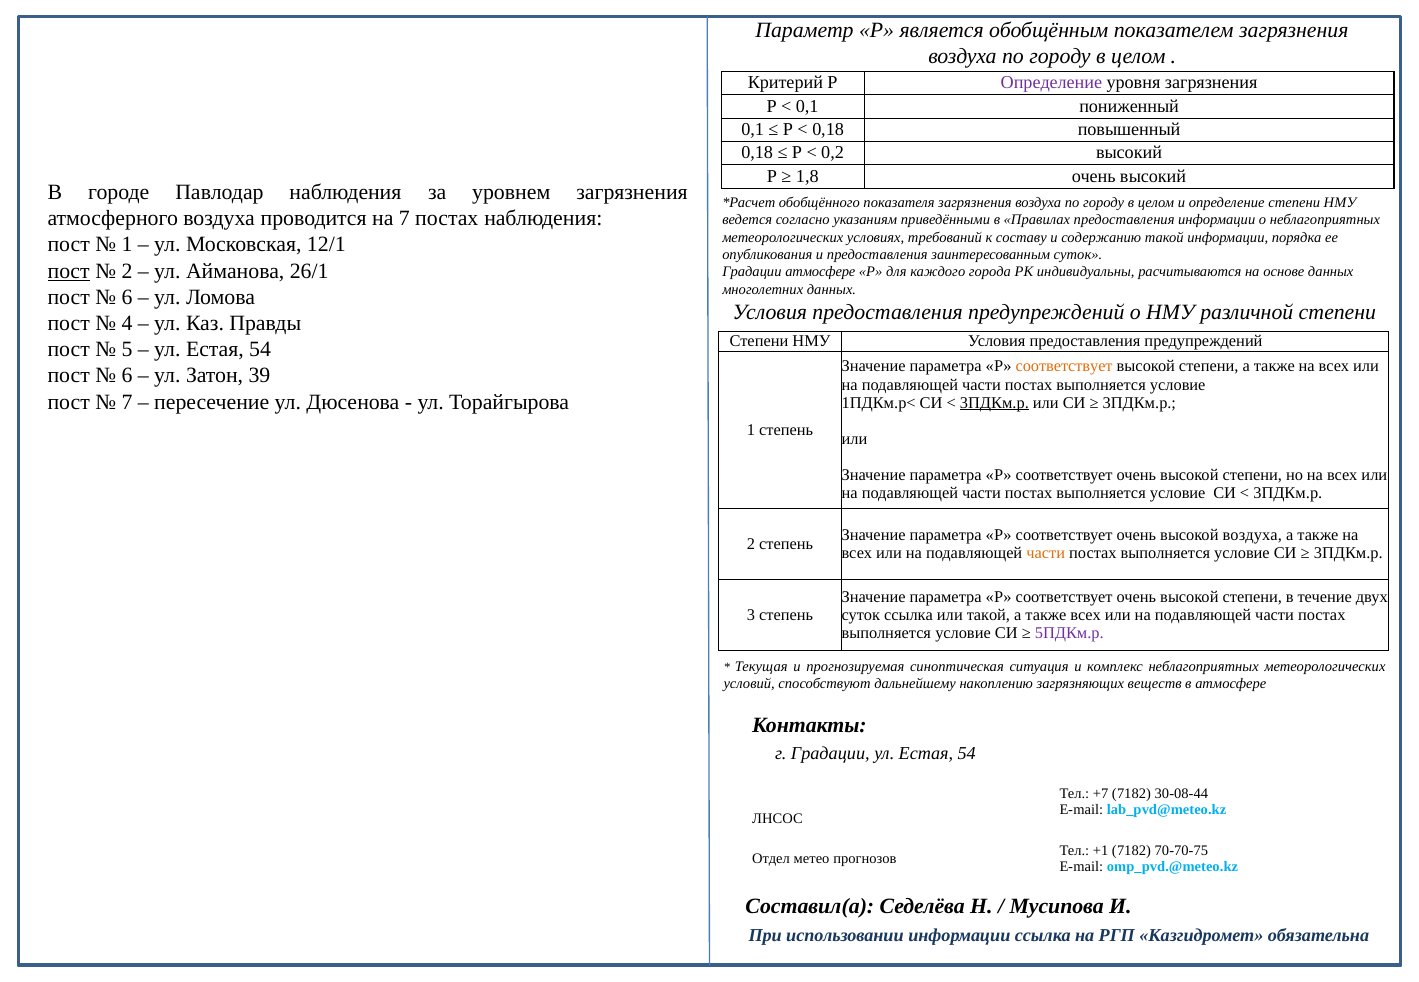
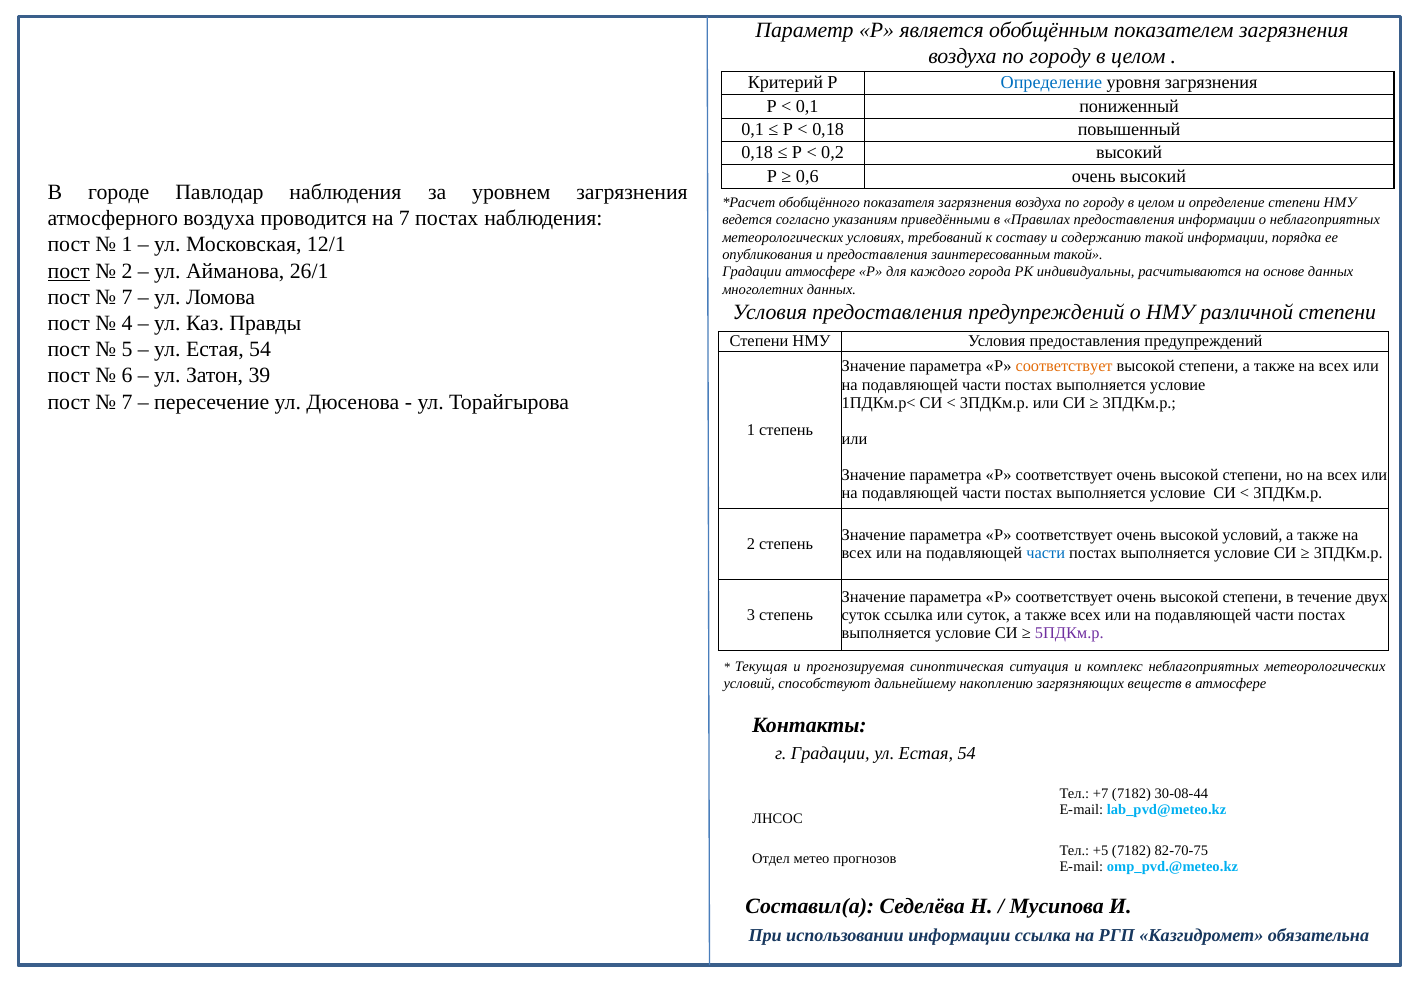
Определение colour: purple -> blue (1051, 83)
1,8: 1,8 -> 0,6 (807, 176)
заинтересованным суток: суток -> такой (1078, 255)
6: 6 -> 7 (127, 297)
3ПДКм.р underline: present -> none (994, 403)
высокой воздуха: воздуха -> условий (1252, 535)
части colour: orange -> blue (1046, 554)
или такой: такой -> суток (988, 616)
+1: +1 -> +5 (1101, 851)
70-70-75: 70-70-75 -> 82-70-75 (1181, 851)
